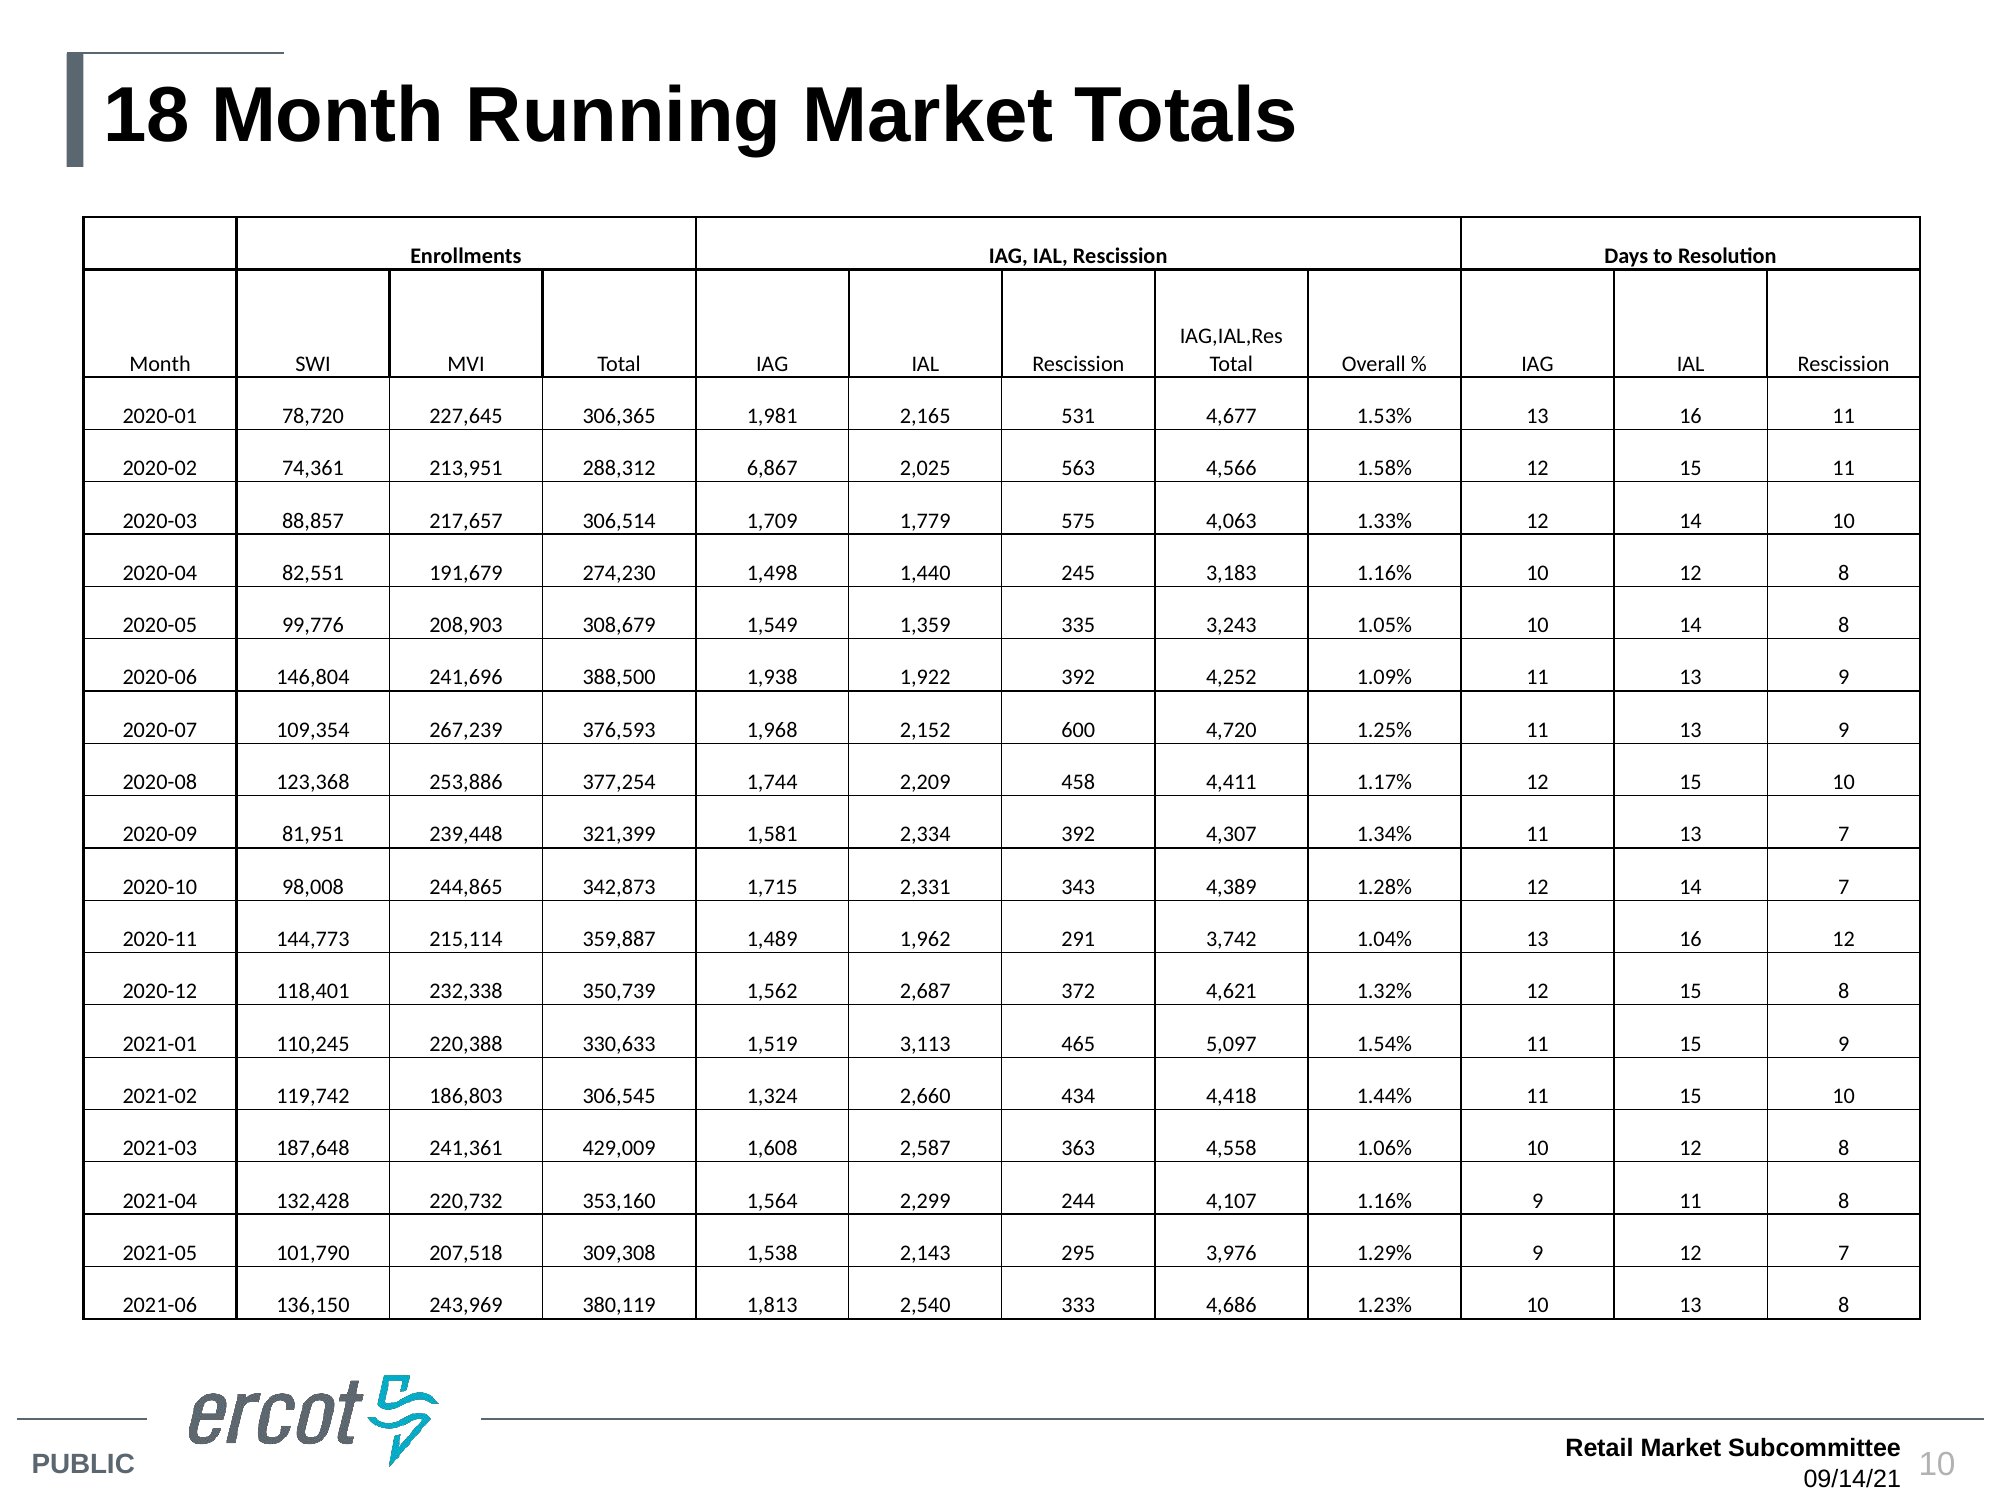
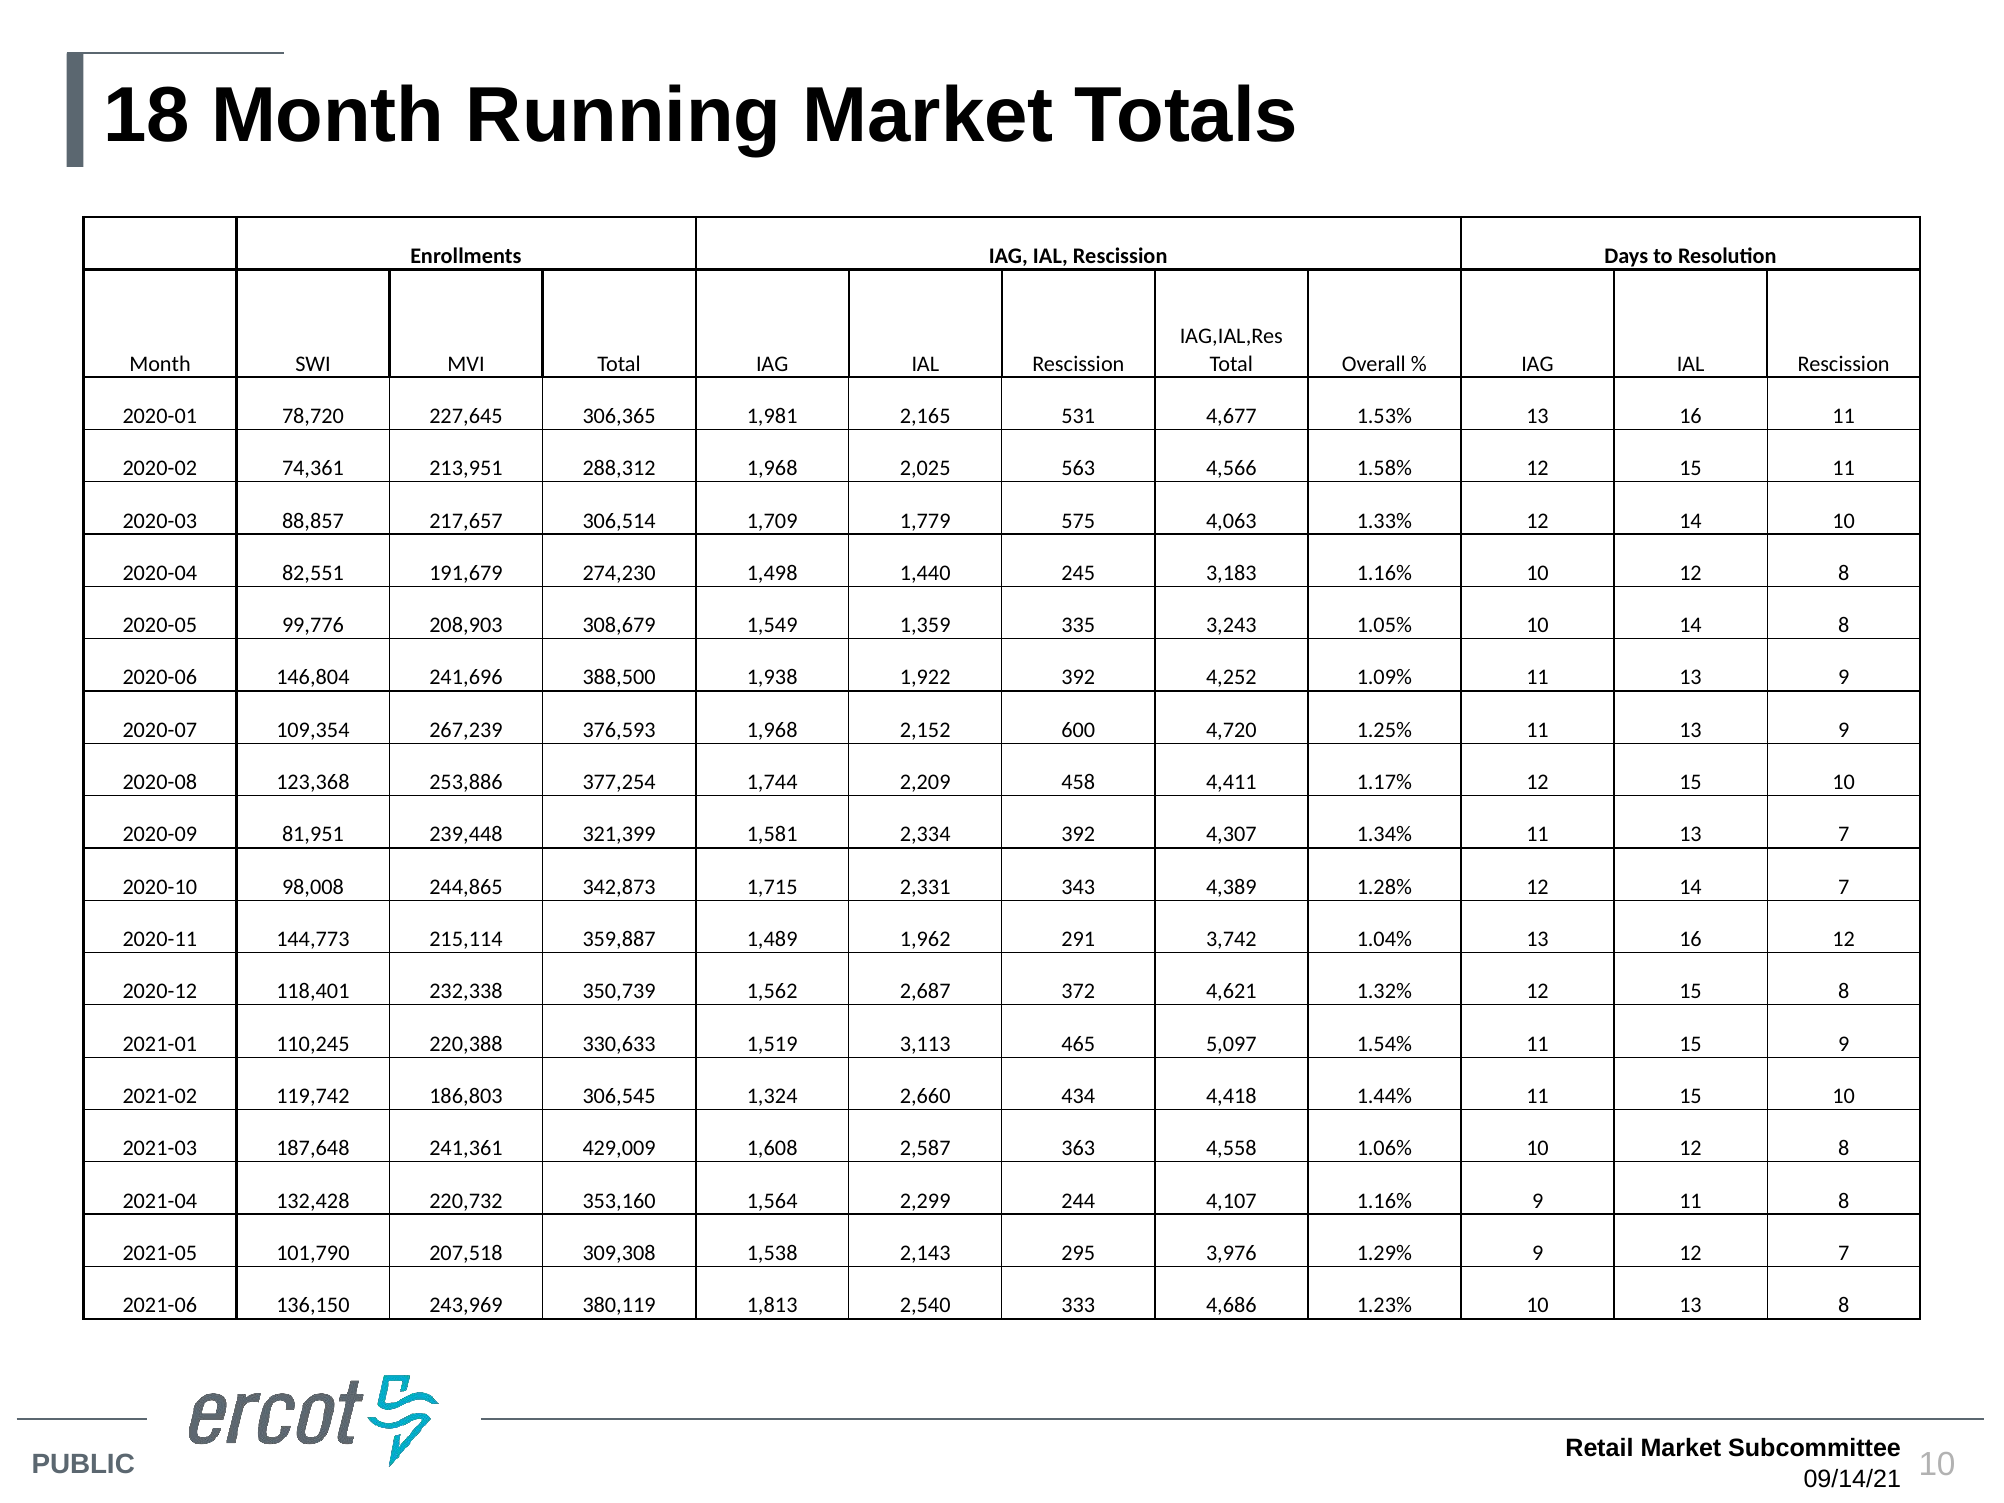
288,312 6,867: 6,867 -> 1,968 (772, 468)
